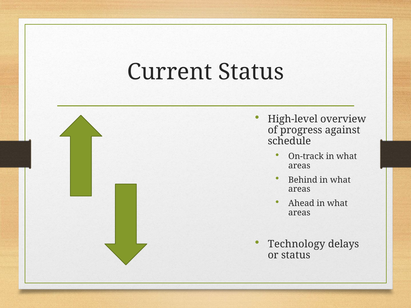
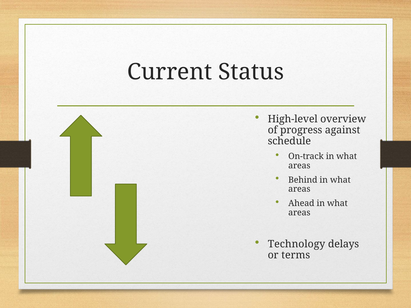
or status: status -> terms (296, 255)
